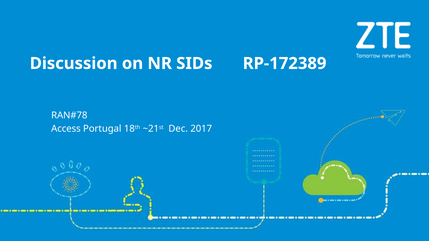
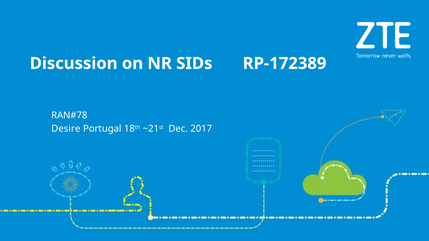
Access: Access -> Desire (66, 129)
